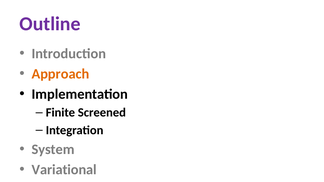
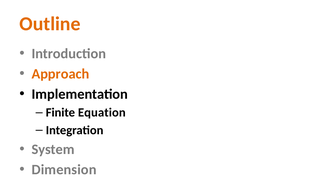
Outline colour: purple -> orange (50, 24)
Screened: Screened -> Equation (102, 113)
Variational: Variational -> Dimension (64, 170)
